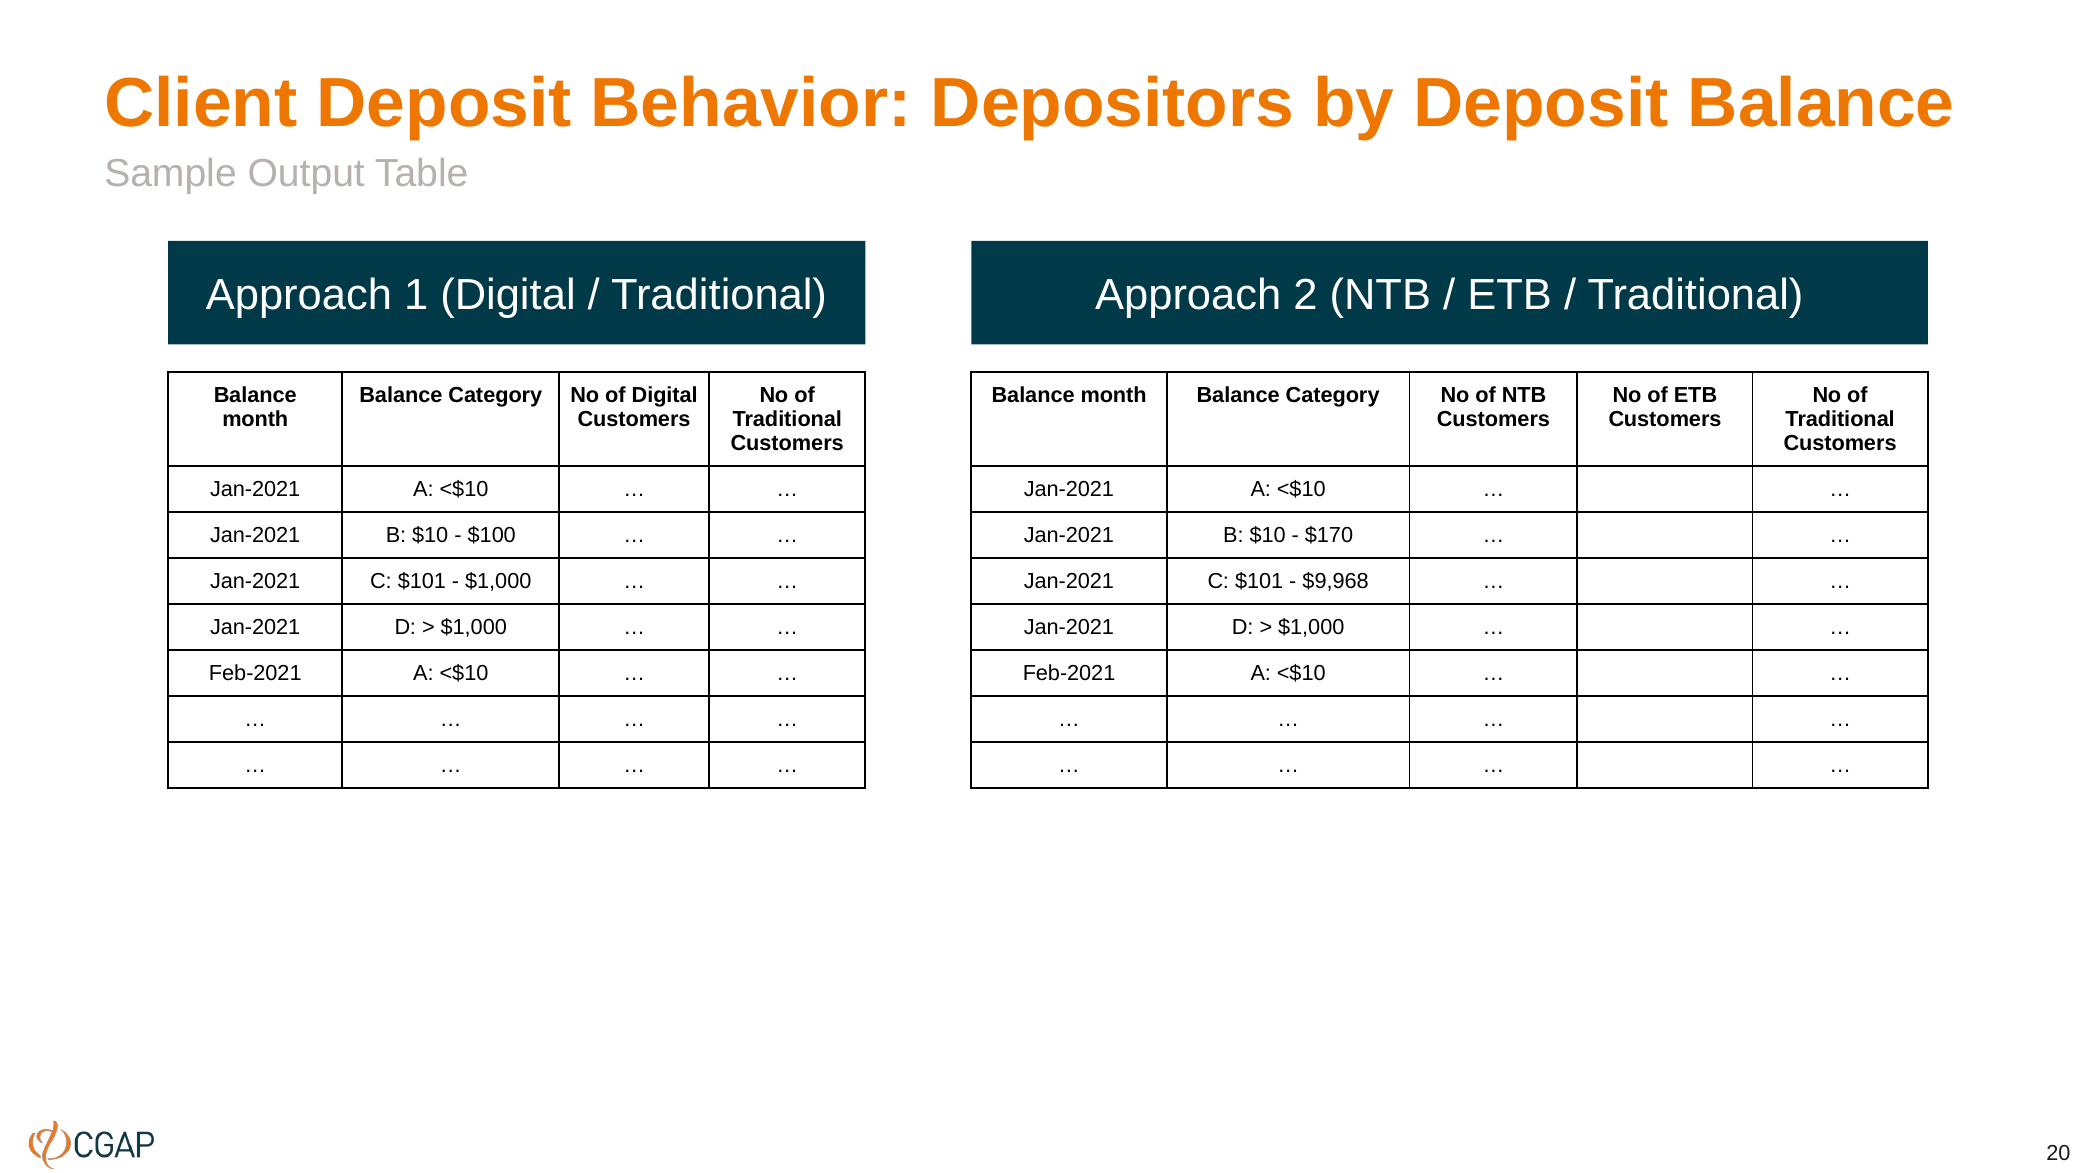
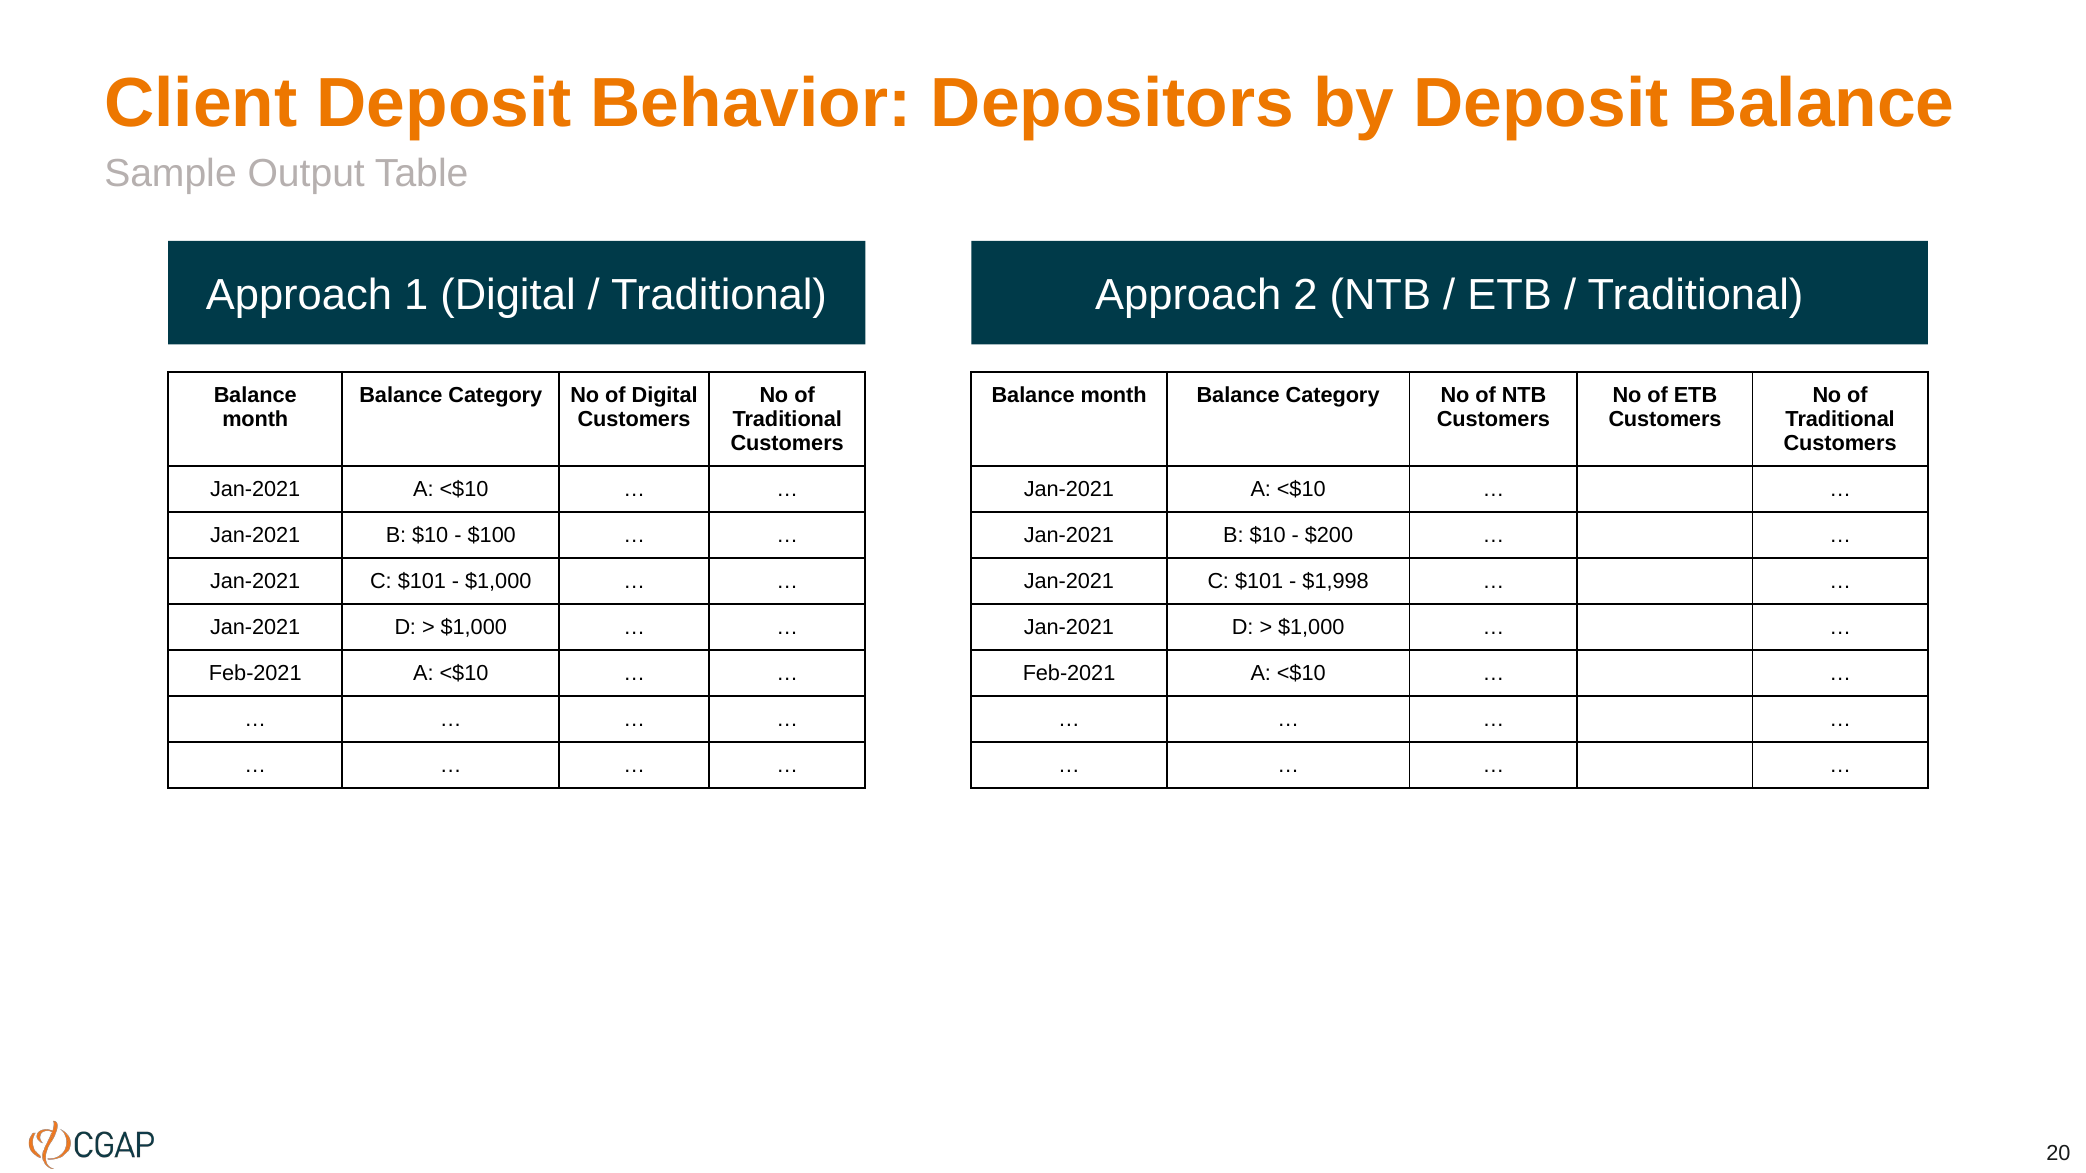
$170: $170 -> $200 (1329, 536)
$9,968: $9,968 -> $1,998 (1336, 582)
